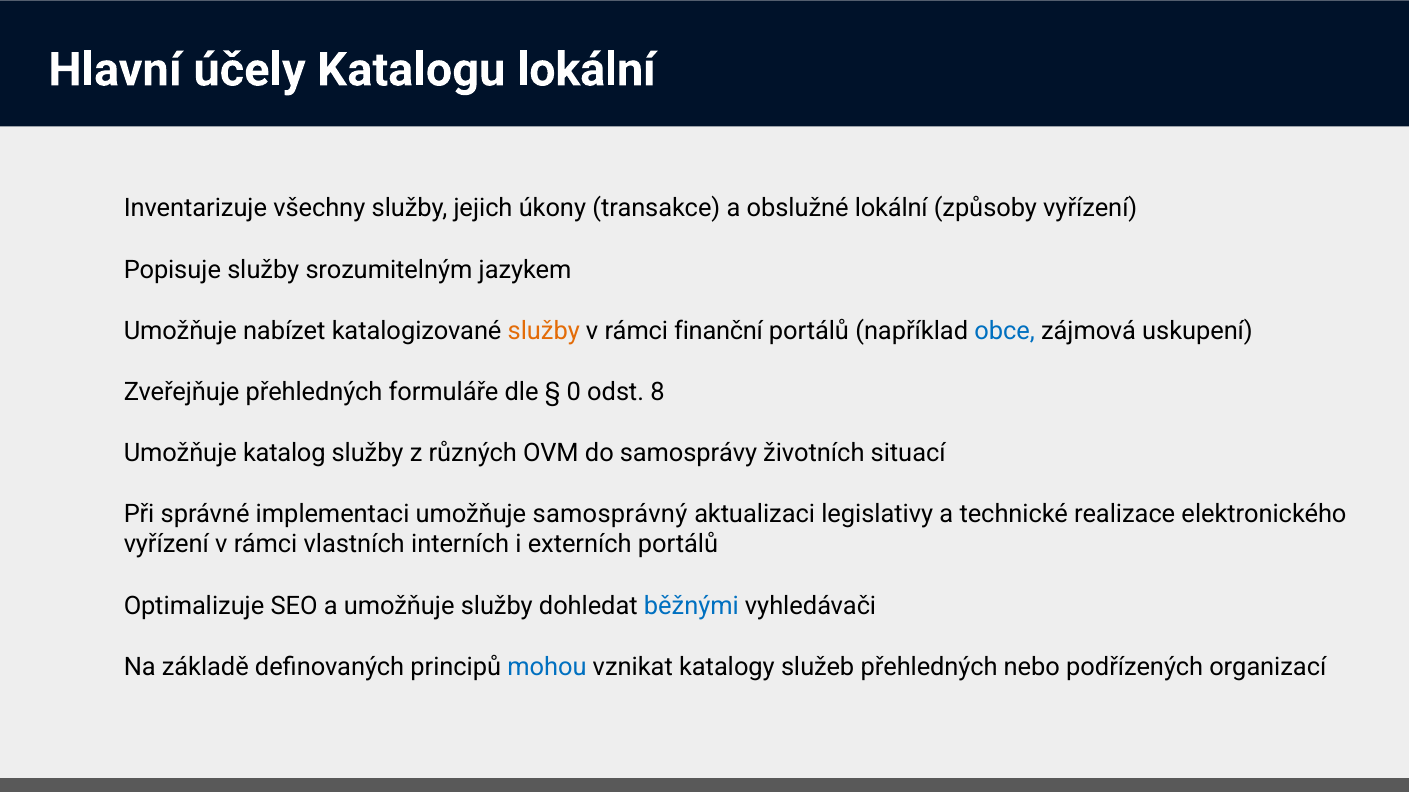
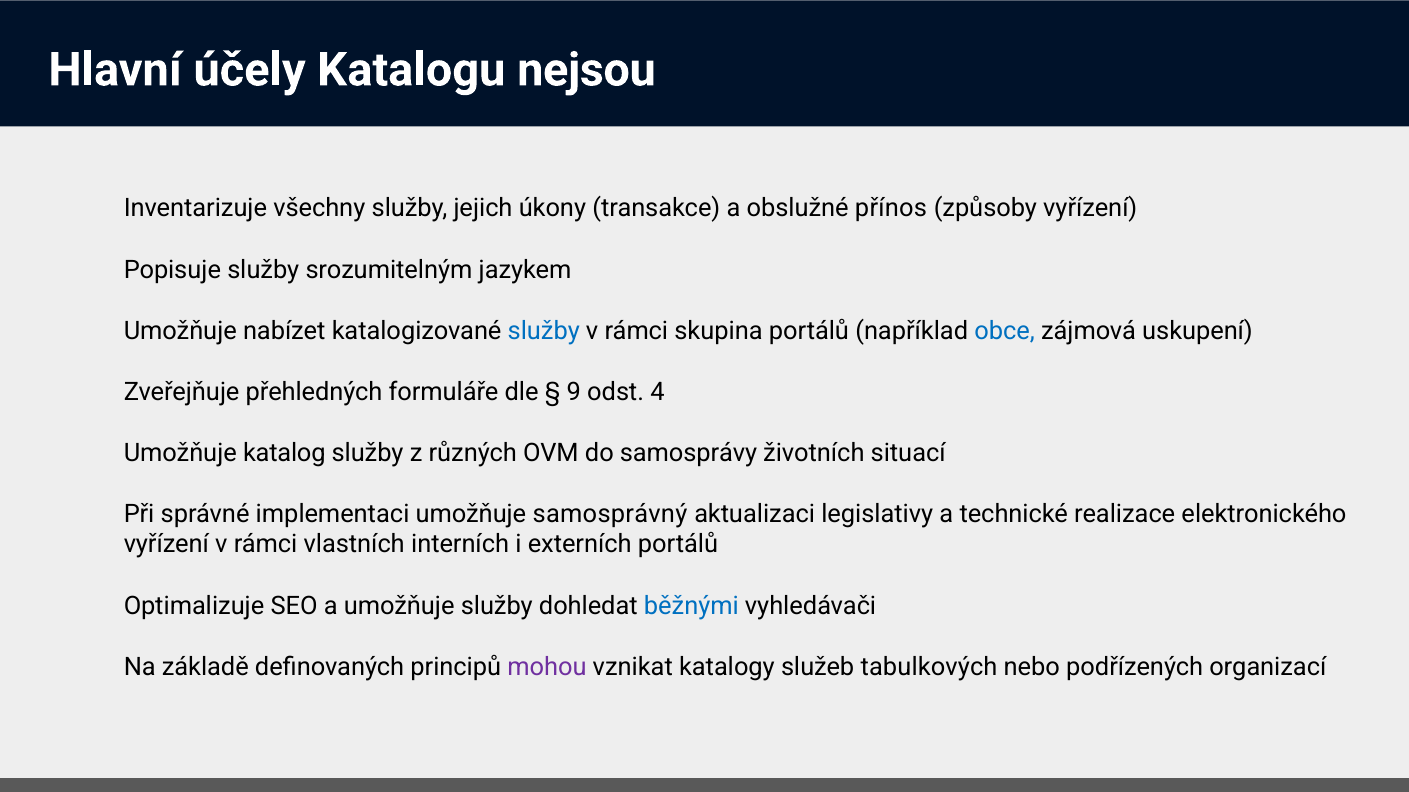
Katalogu lokální: lokální -> nejsou (586, 70)
obslužné lokální: lokální -> přínos (891, 209)
služby colour: orange -> blue (544, 331)
finanční: finanční -> skupina (718, 331)
0: 0 -> 9 (574, 392)
8: 8 -> 4 (657, 392)
mohou colour: blue -> purple (547, 667)
služeb přehledných: přehledných -> tabulkových (929, 667)
